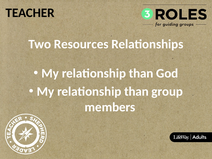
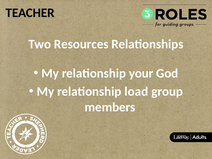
than: than -> your (141, 73)
than: than -> load (136, 92)
